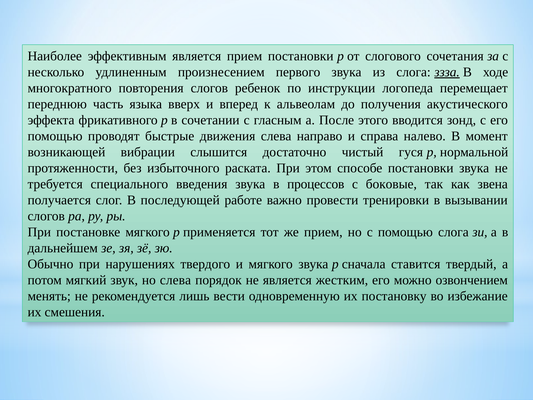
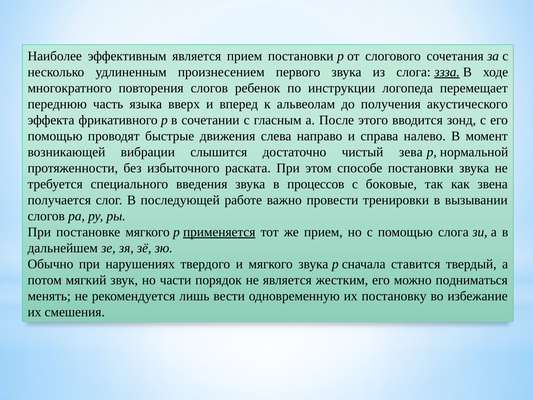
гуся: гуся -> зева (411, 152)
применяется underline: none -> present (219, 232)
но слева: слева -> части (176, 280)
озвончением: озвончением -> подниматься (472, 280)
